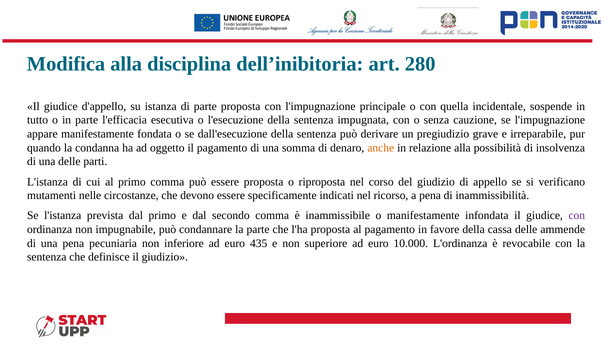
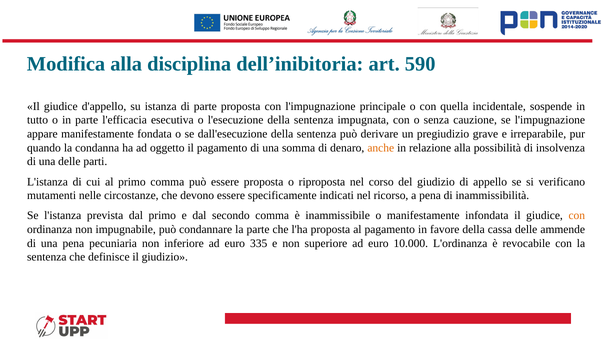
280: 280 -> 590 (420, 64)
con colour: purple -> orange (577, 216)
435: 435 -> 335 (259, 243)
